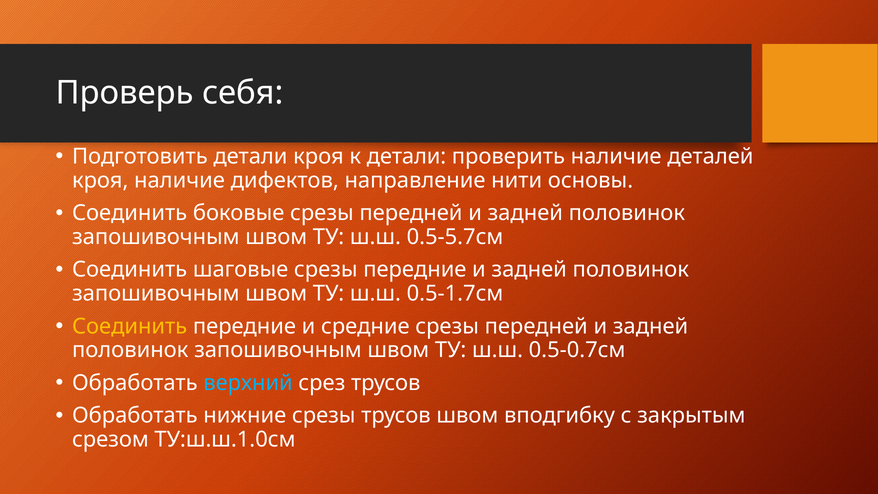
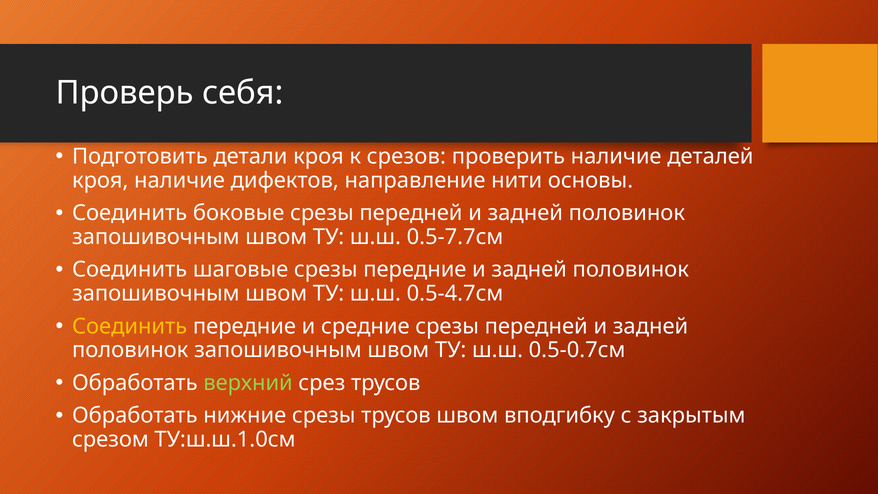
к детали: детали -> срезов (406, 157)
0.5-5.7см: 0.5-5.7см -> 0.5-7.7см (455, 237)
0.5-1.7см: 0.5-1.7см -> 0.5-4.7см (455, 293)
верхний colour: light blue -> light green (248, 383)
